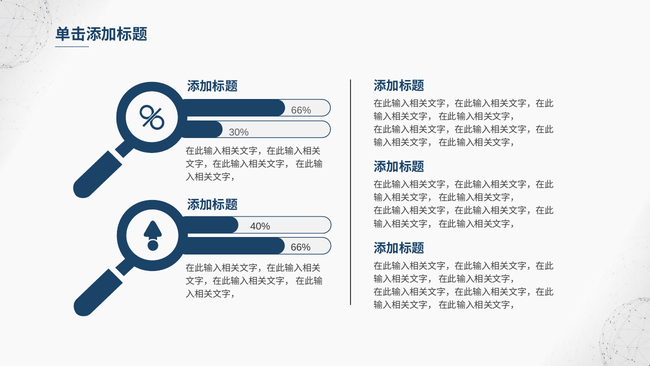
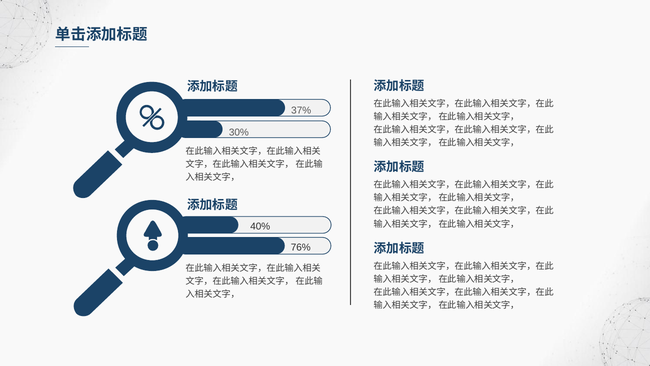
66%: 66% -> 37% (301, 110)
66%: 66% -> 76% (301, 247)
